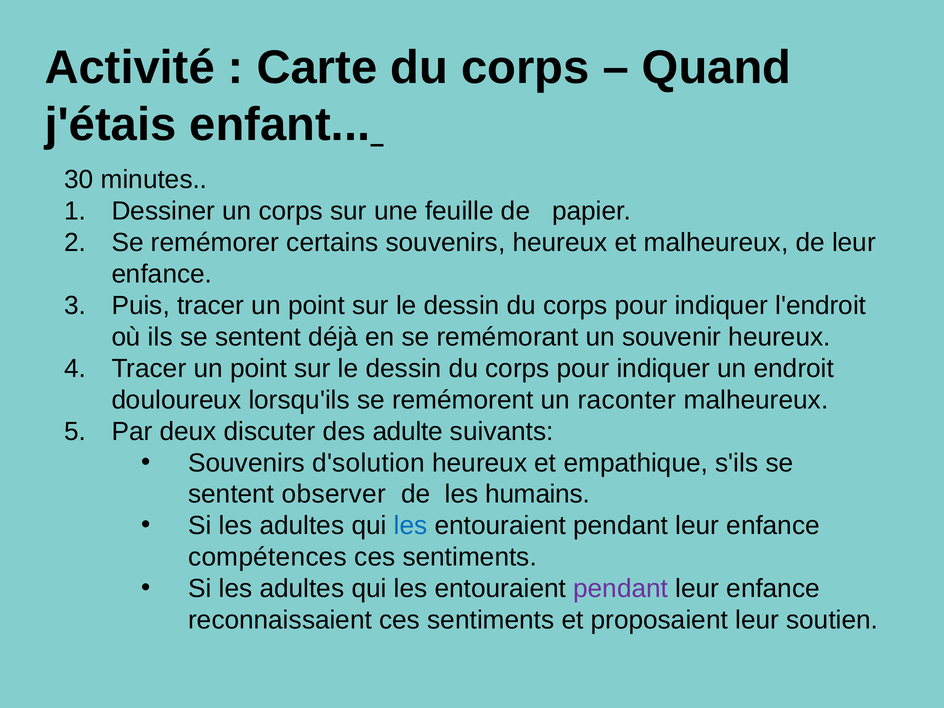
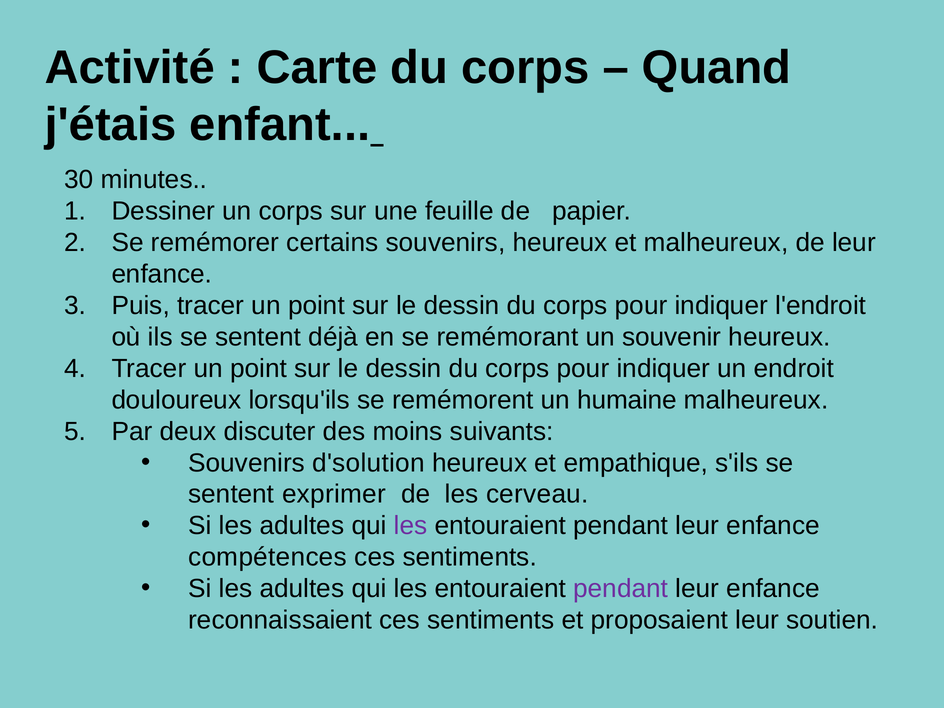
raconter: raconter -> humaine (627, 400)
adulte: adulte -> moins (408, 431)
observer: observer -> exprimer (334, 494)
humains: humains -> cerveau (537, 494)
les colour: blue -> purple (411, 526)
